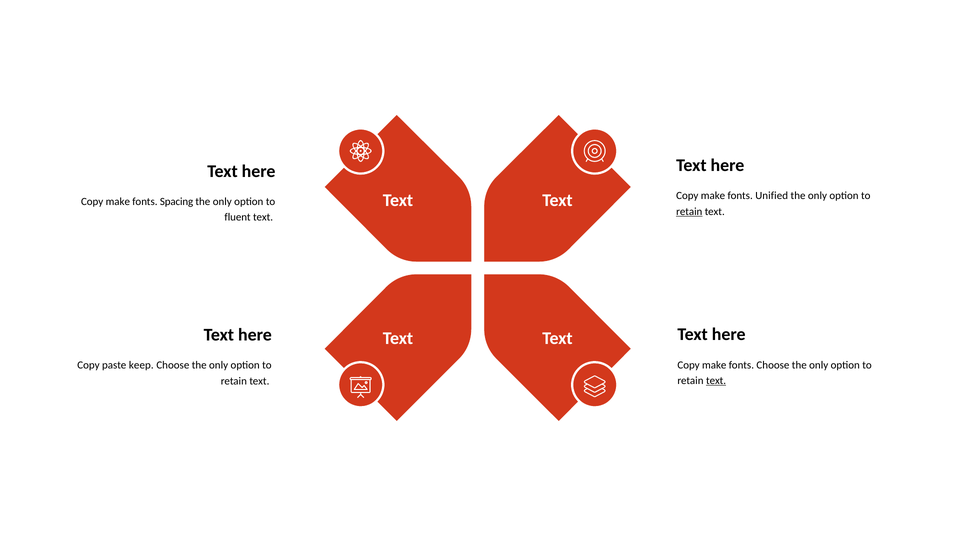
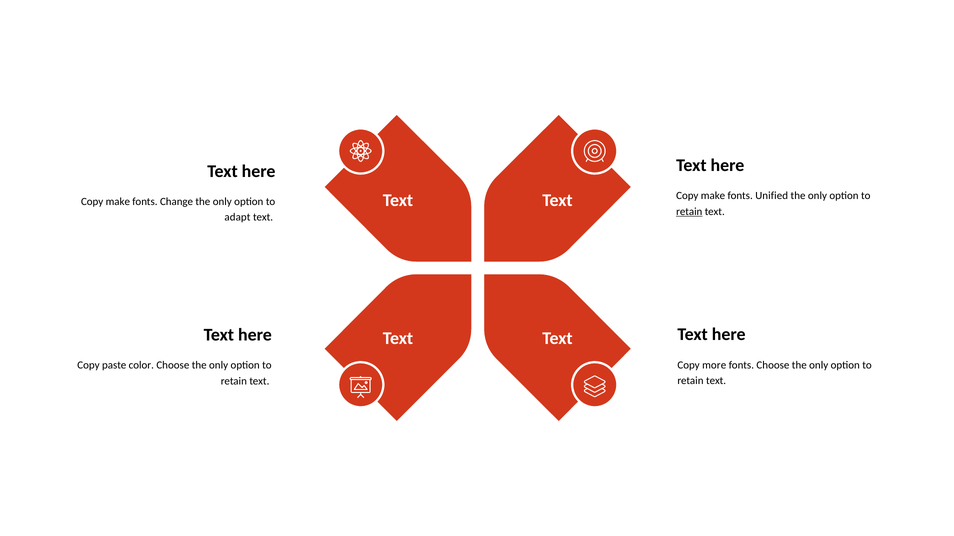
Spacing: Spacing -> Change (177, 202)
fluent: fluent -> adapt (237, 218)
make: make -> more (714, 365)
keep: keep -> color (141, 366)
text underline: present -> none (716, 381)
